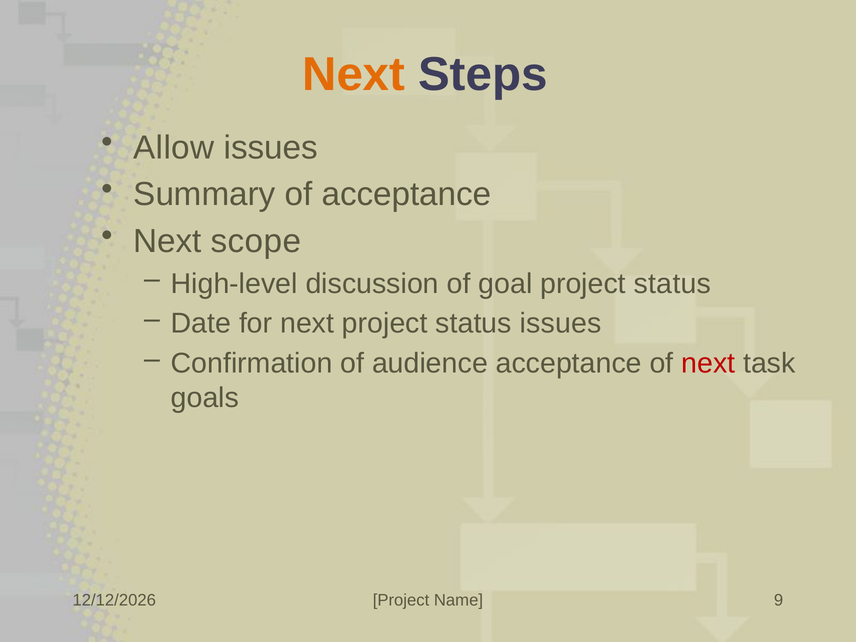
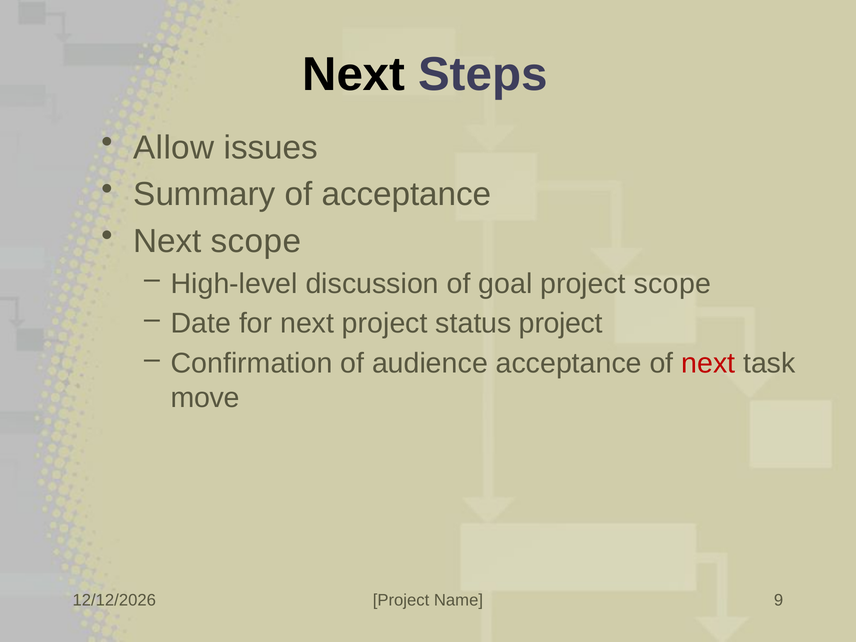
Next colour: orange -> black (354, 75)
status: status -> scope (672, 284)
status issues: issues -> project (561, 324)
goals: goals -> move (205, 398)
